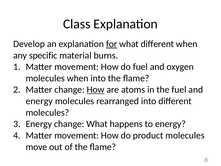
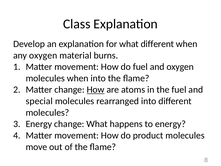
for underline: present -> none (112, 44)
any specific: specific -> oxygen (43, 55)
energy: energy -> special (39, 101)
